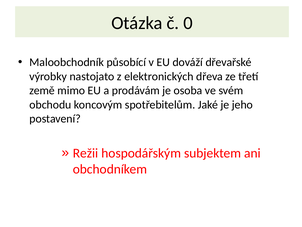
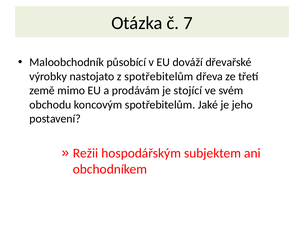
0: 0 -> 7 (188, 23)
z elektronických: elektronických -> spotřebitelům (159, 76)
osoba: osoba -> stojící (188, 90)
